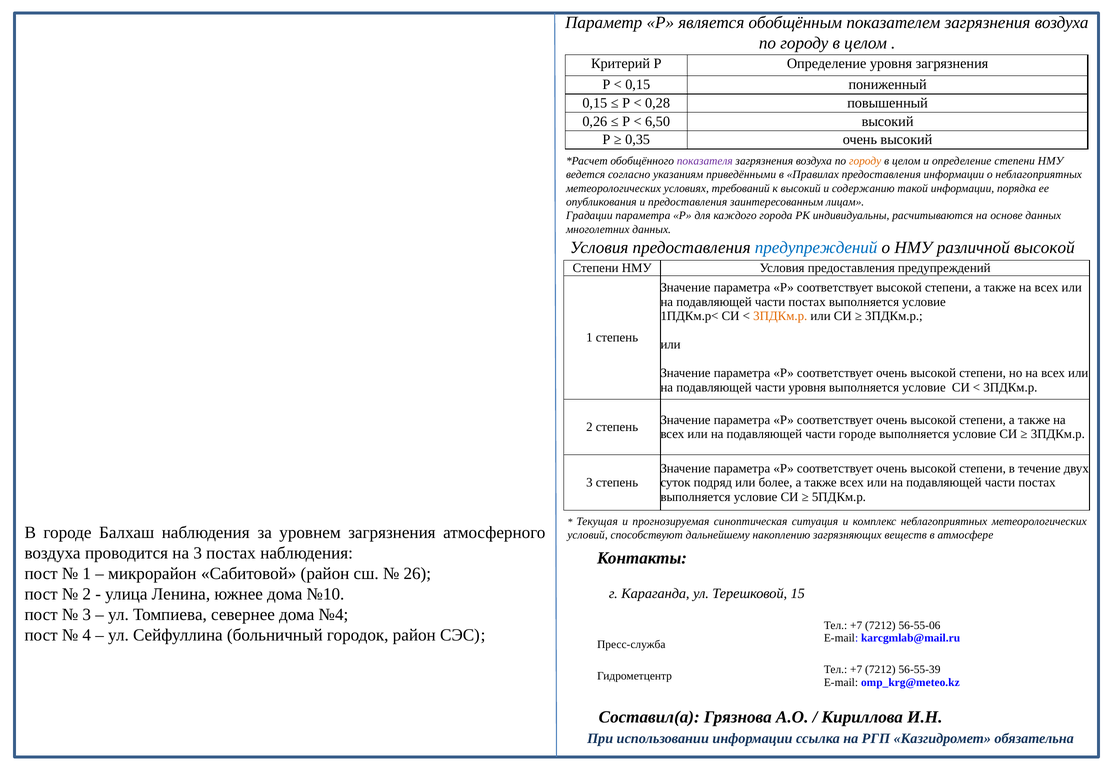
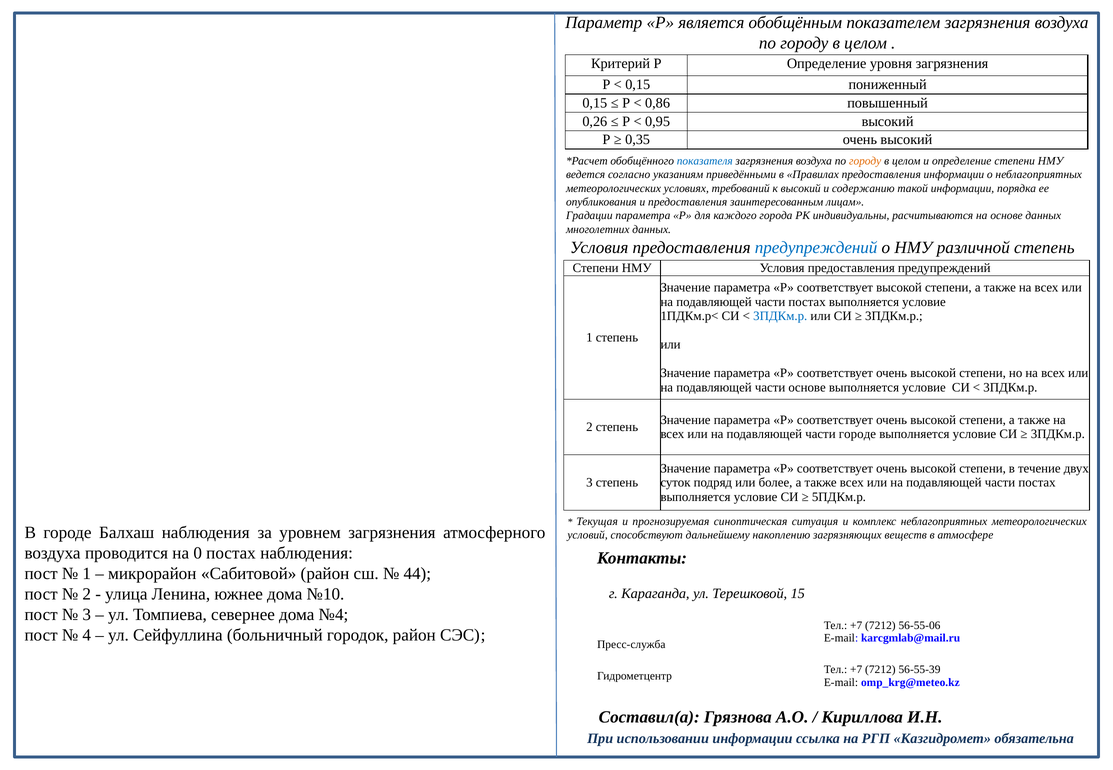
0,28: 0,28 -> 0,86 (658, 103)
6,50: 6,50 -> 0,95 (658, 121)
показателя colour: purple -> blue (705, 161)
различной высокой: высокой -> степень (1044, 248)
3ПДКм.р colour: orange -> blue (780, 316)
части уровня: уровня -> основе (807, 388)
на 3: 3 -> 0 (198, 553)
26: 26 -> 44 (417, 574)
